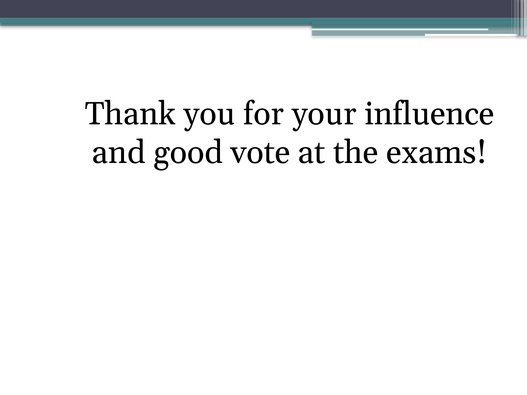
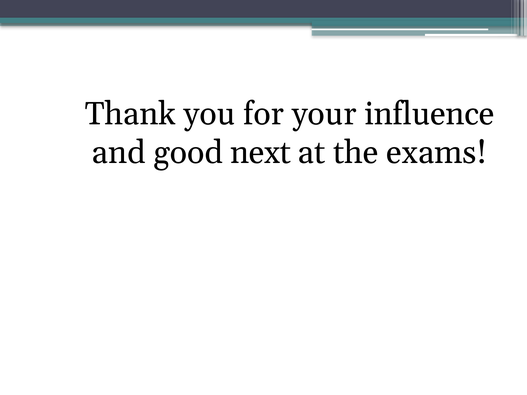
vote: vote -> next (261, 153)
